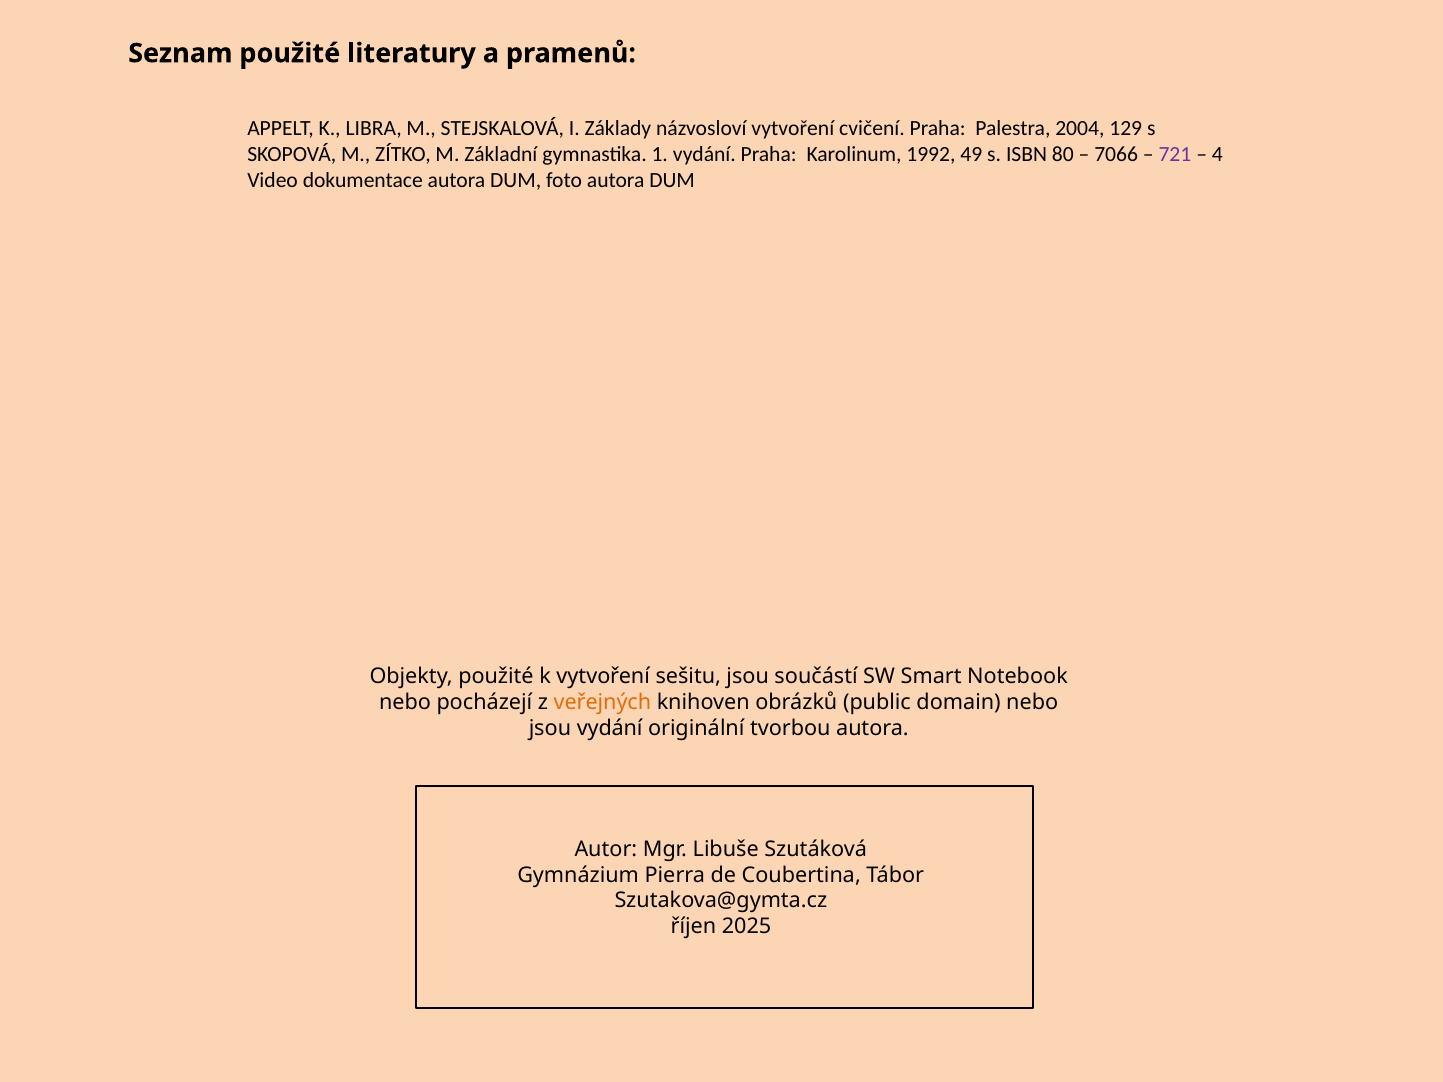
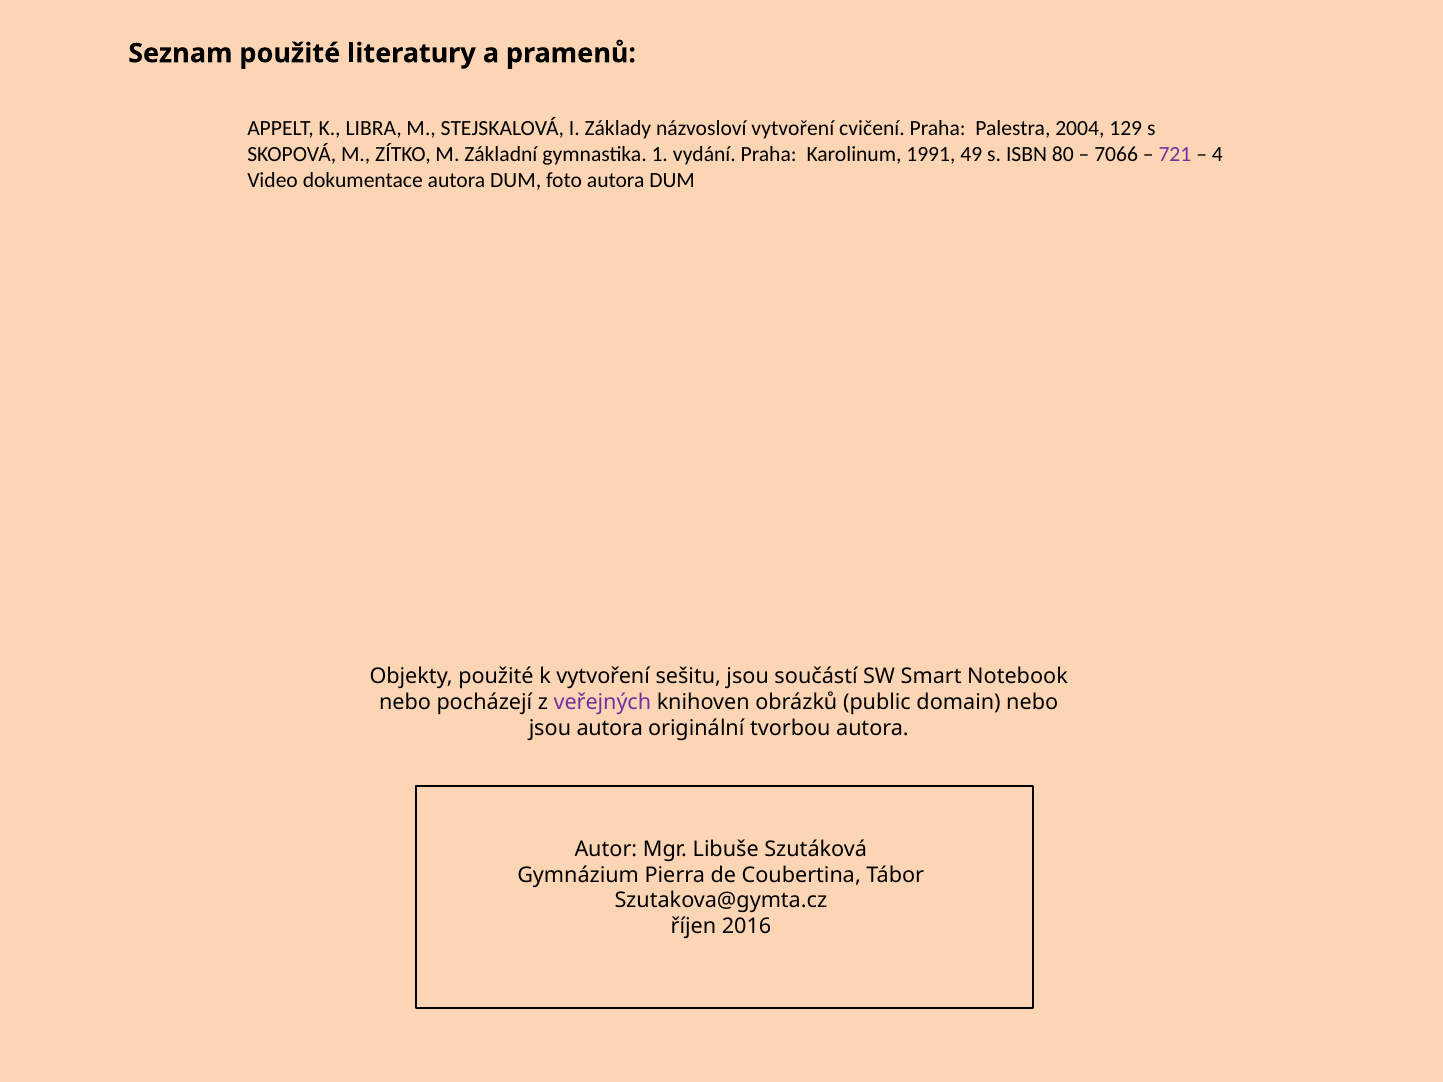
1992: 1992 -> 1991 (931, 154)
veřejných colour: orange -> purple (602, 703)
jsou vydání: vydání -> autora (610, 729)
2025: 2025 -> 2016 (747, 927)
